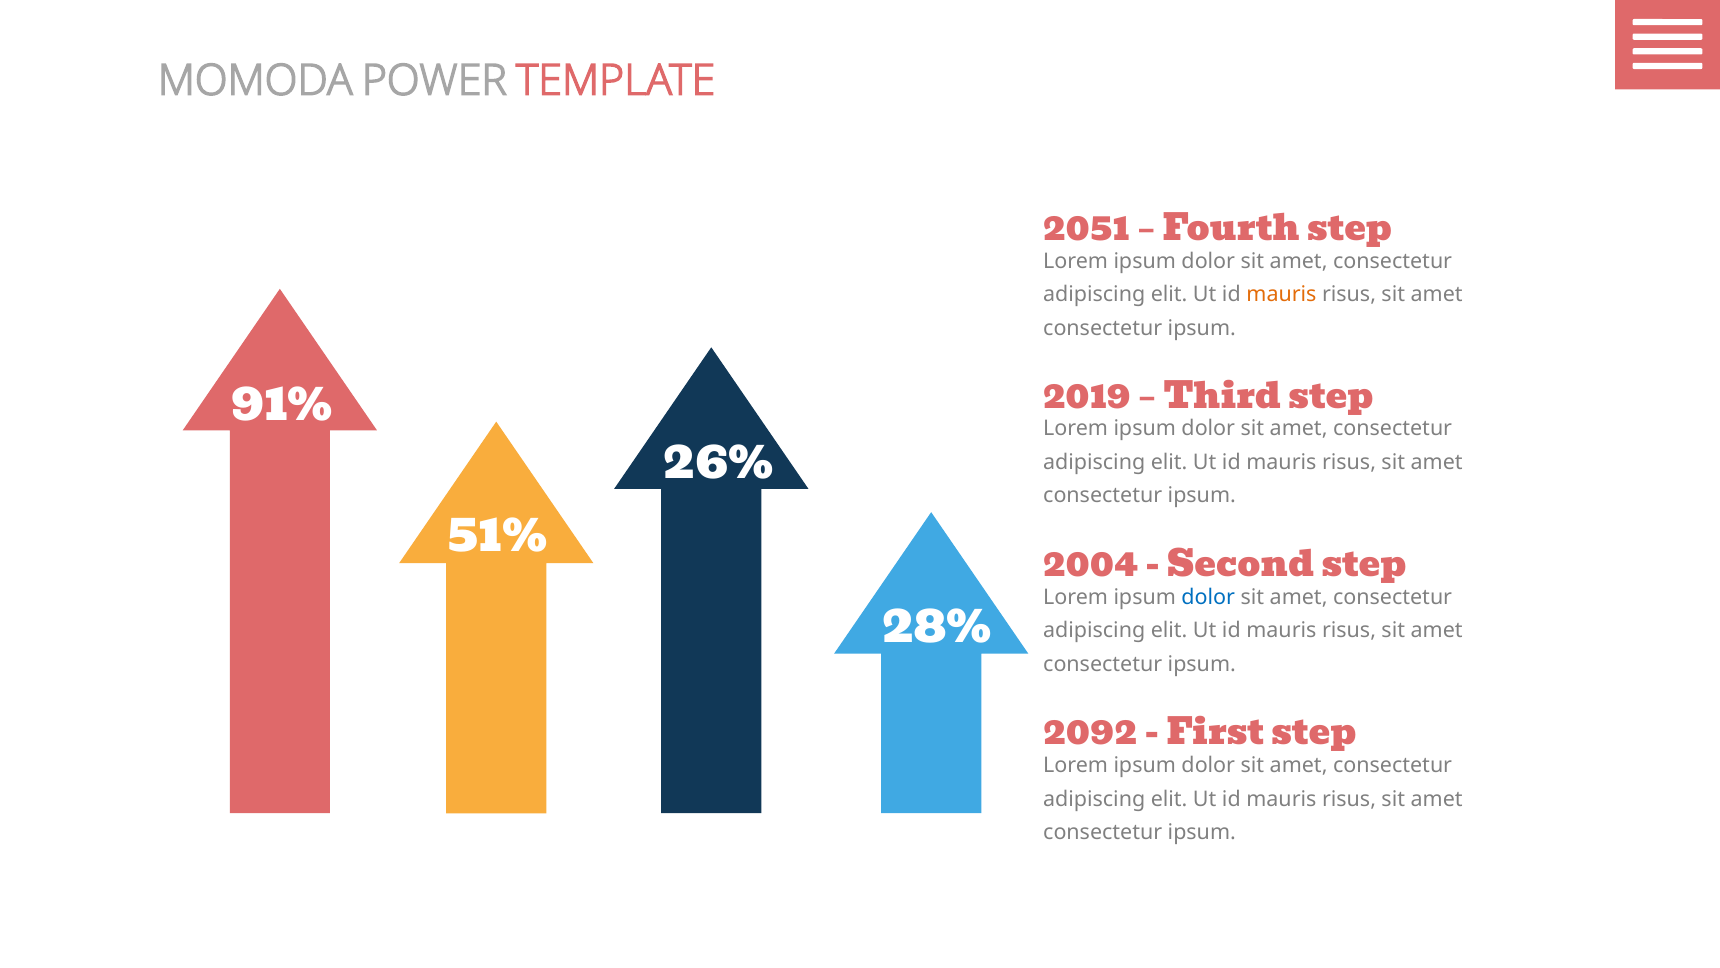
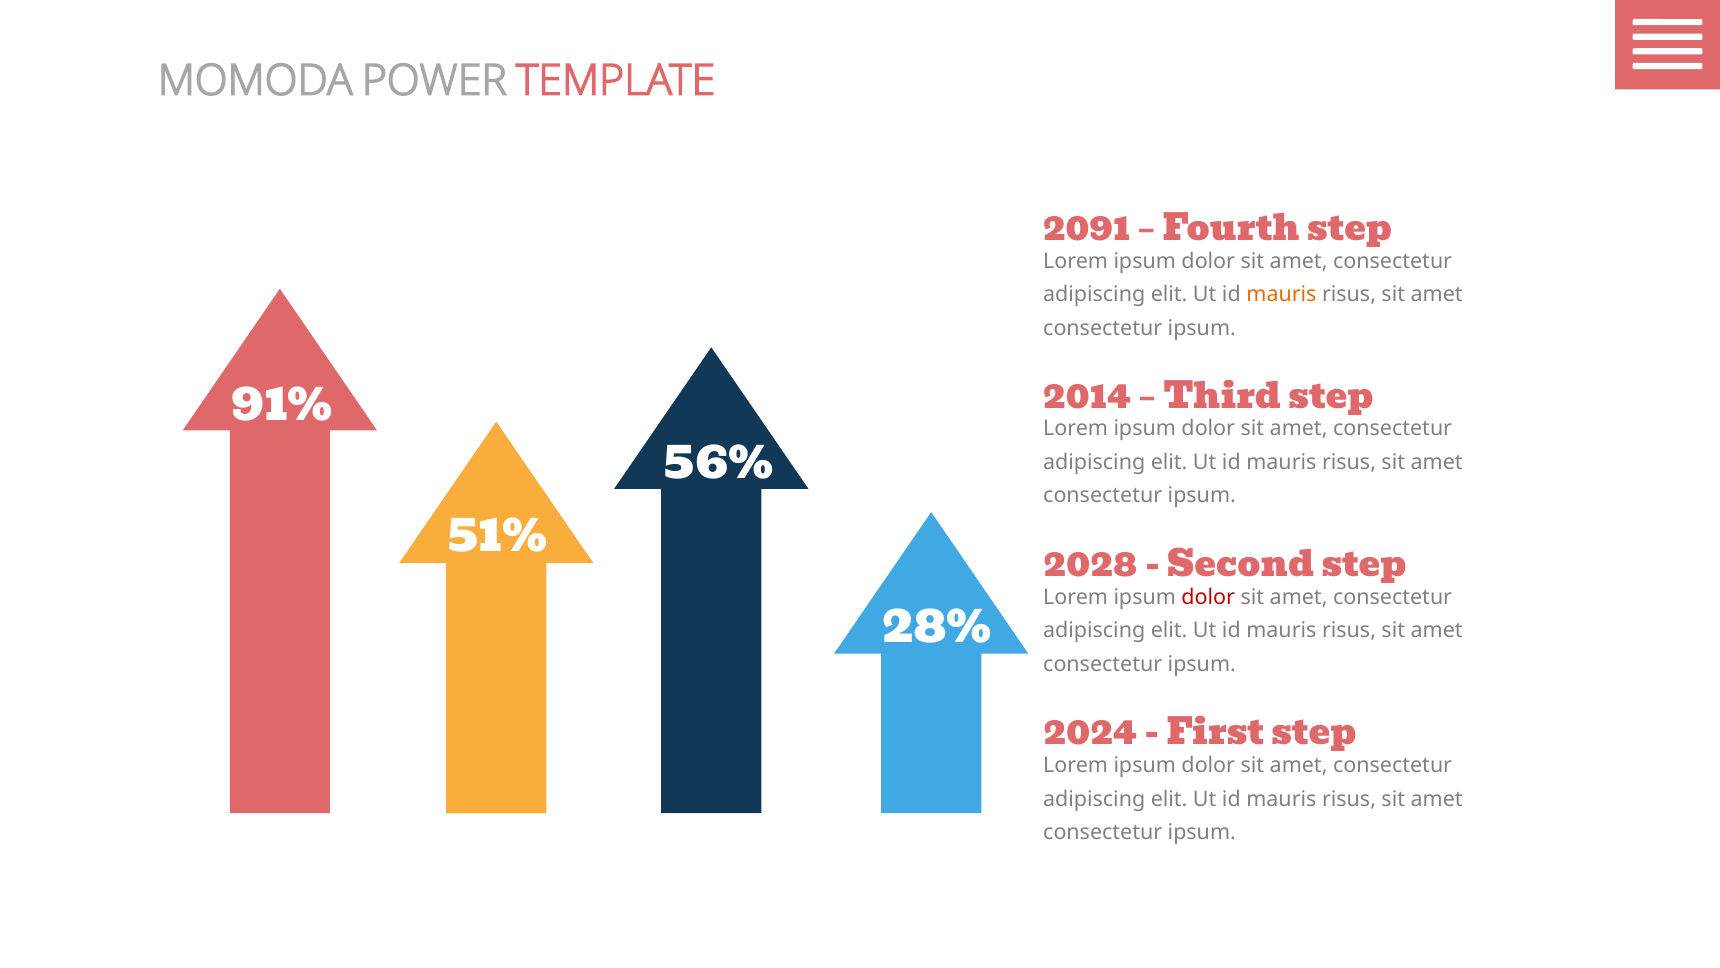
2051: 2051 -> 2091 (1087, 229)
2019: 2019 -> 2014 (1087, 396)
26%: 26% -> 56% (719, 462)
2004: 2004 -> 2028 (1090, 564)
dolor colour: blue -> red (1208, 597)
2092: 2092 -> 2024 (1090, 733)
